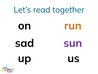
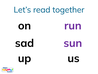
run colour: orange -> purple (73, 26)
